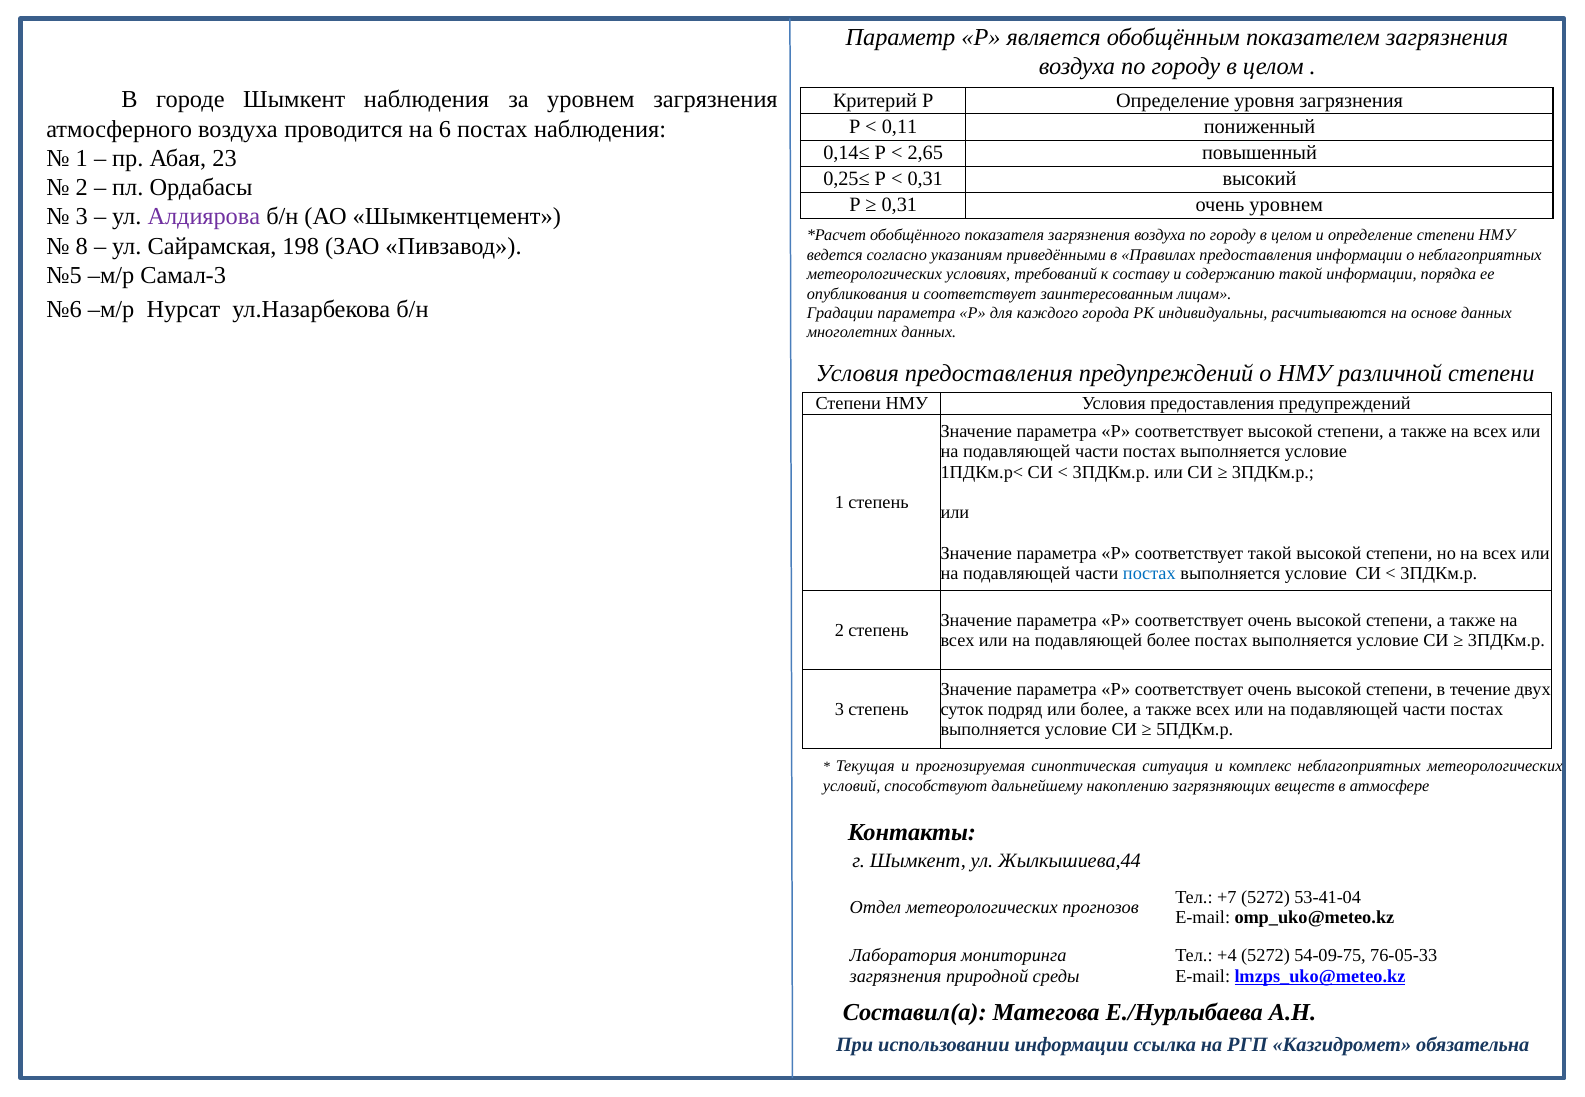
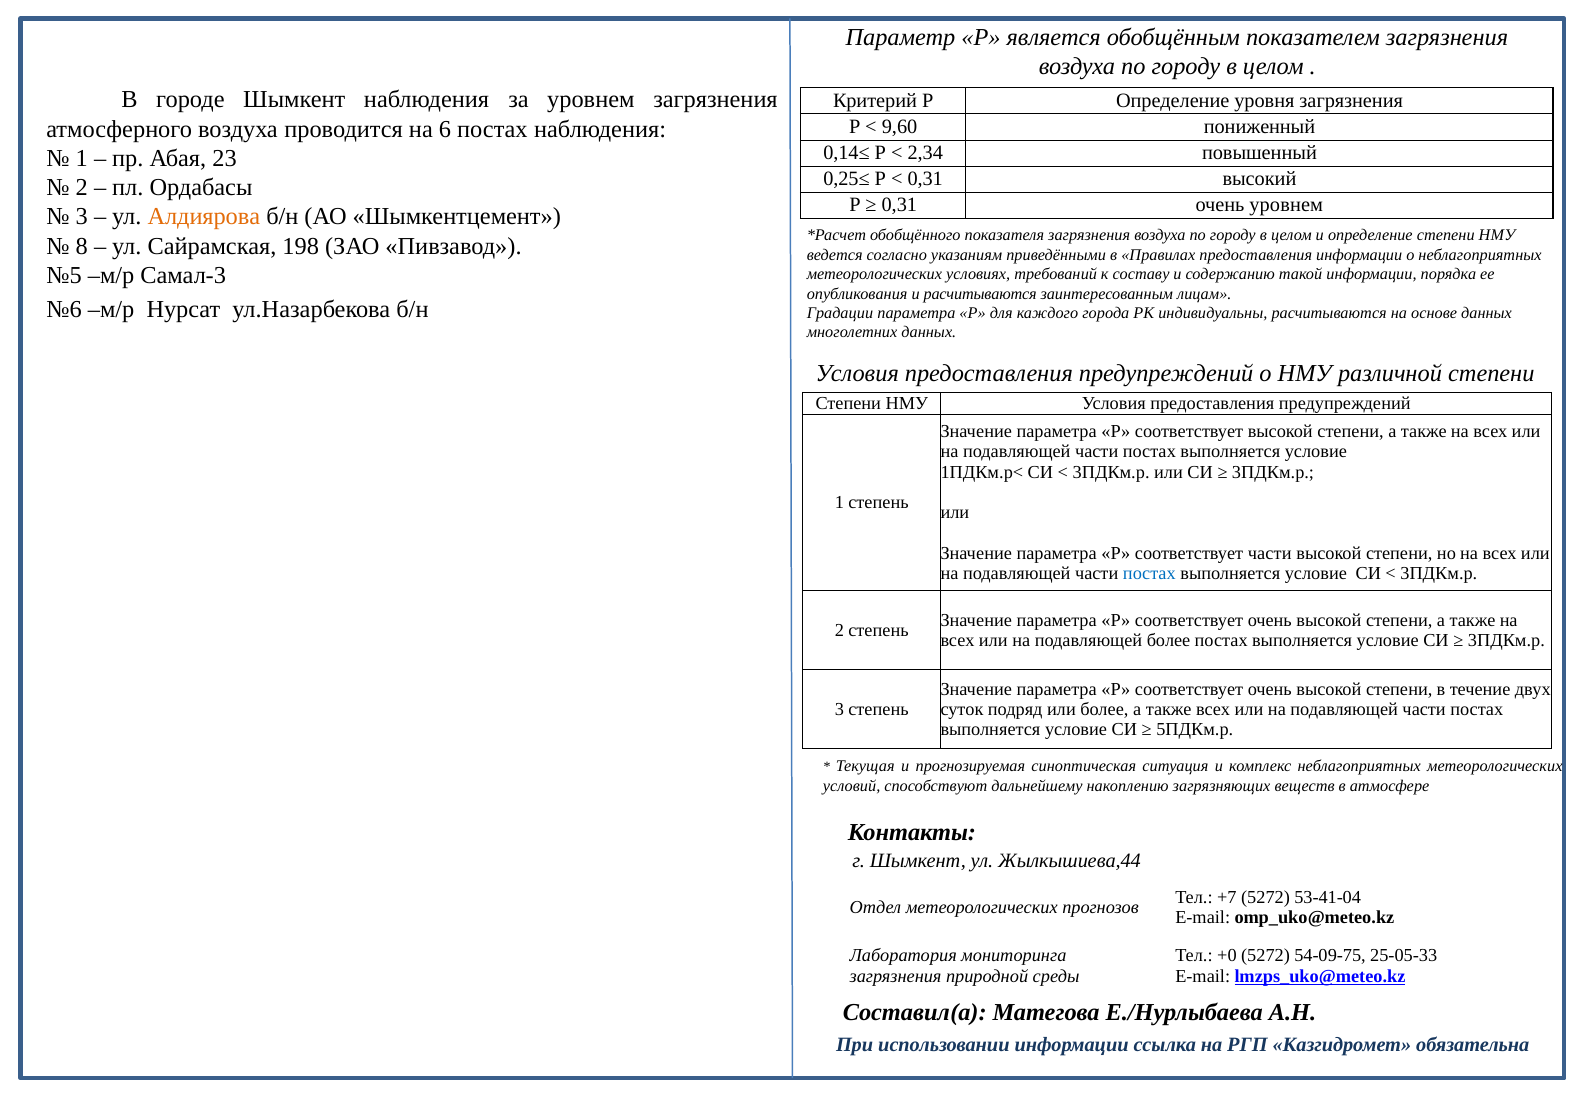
0,11: 0,11 -> 9,60 (900, 127)
2,65: 2,65 -> 2,34 (925, 153)
Алдиярова colour: purple -> orange (204, 217)
и соответствует: соответствует -> расчитываются (980, 294)
соответствует такой: такой -> части (1270, 553)
+4: +4 -> +0 (1227, 956)
76-05-33: 76-05-33 -> 25-05-33 (1404, 956)
